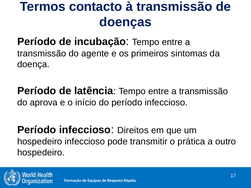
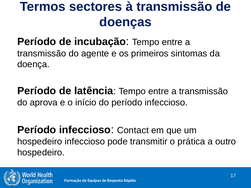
contacto: contacto -> sectores (96, 7)
Direitos: Direitos -> Contact (133, 131)
